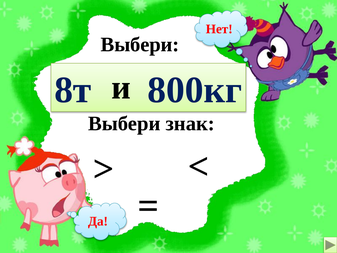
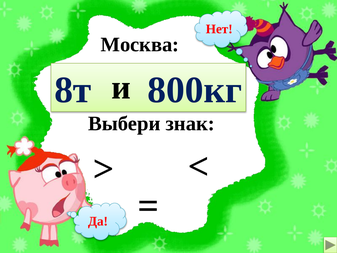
Выбери: Выбери -> Москва (140, 44)
